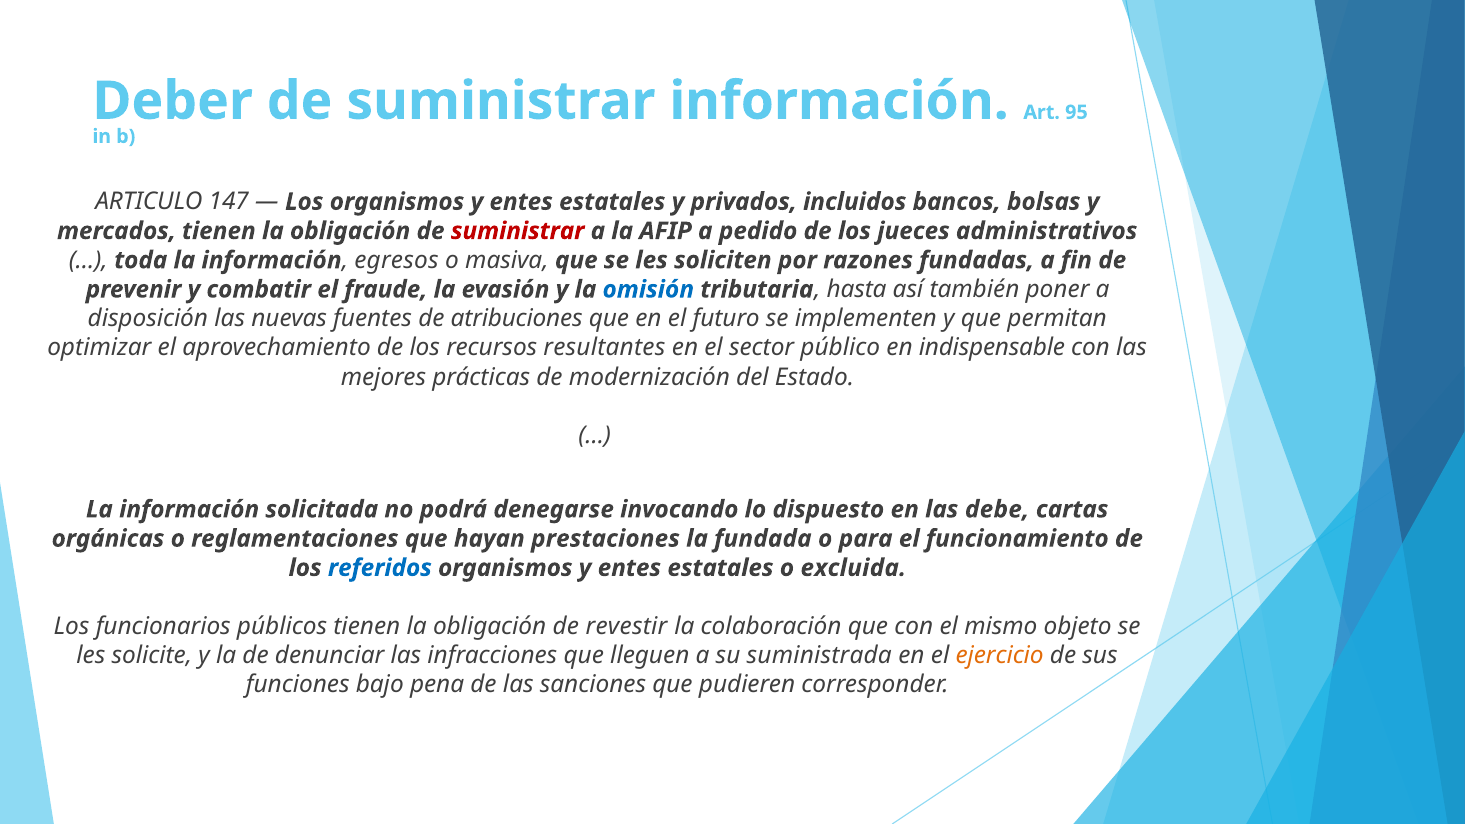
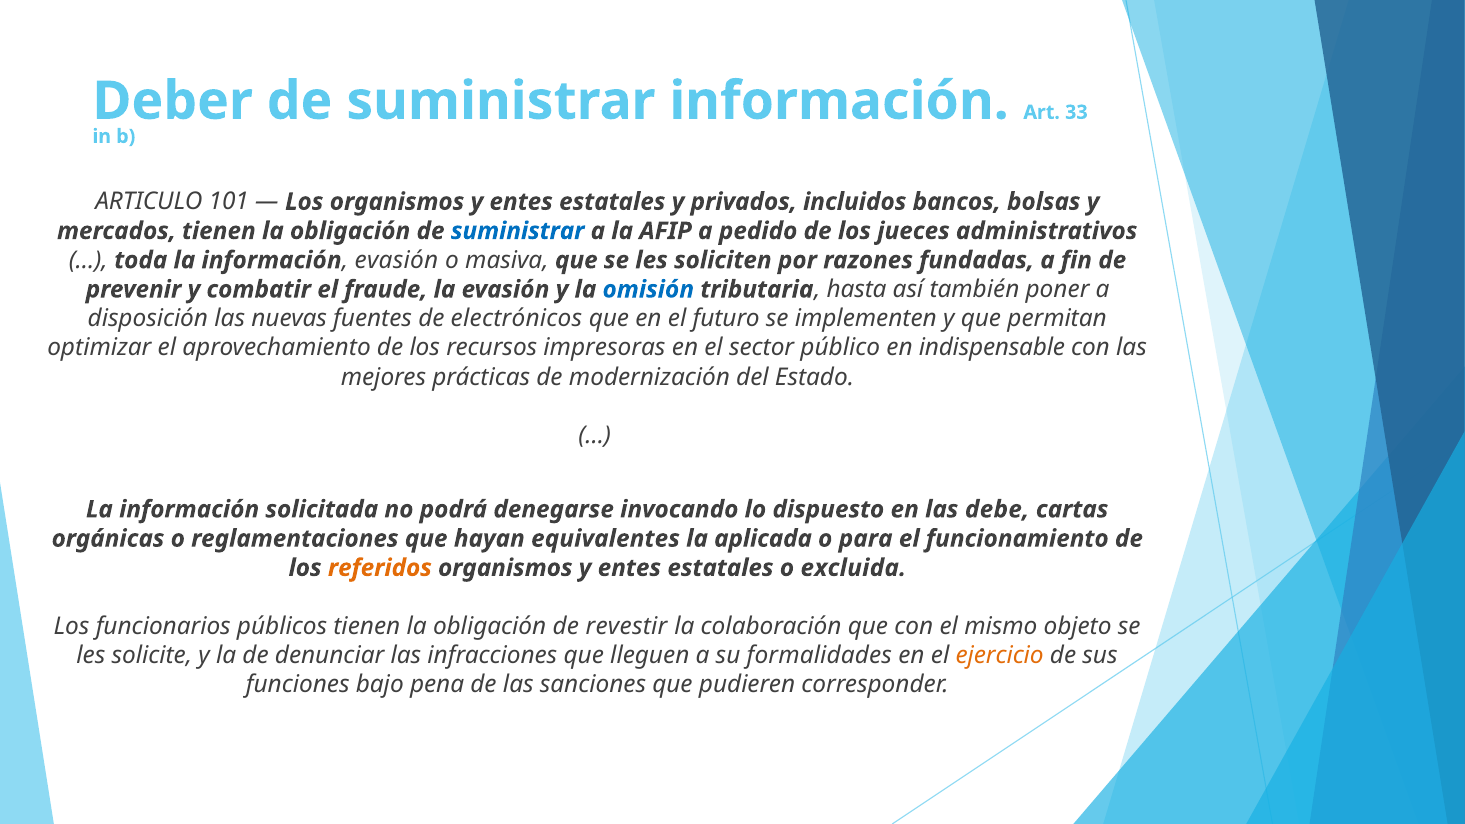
95: 95 -> 33 (1076, 112)
147: 147 -> 101 (229, 202)
suministrar colour: red -> blue (518, 231)
información egresos: egresos -> evasión (396, 260)
atribuciones: atribuciones -> electrónicos (516, 319)
resultantes: resultantes -> impresoras (604, 348)
prestaciones: prestaciones -> equivalentes (605, 539)
fundada: fundada -> aplicada (763, 539)
referidos colour: blue -> orange (380, 568)
suministrada: suministrada -> formalidades (819, 656)
